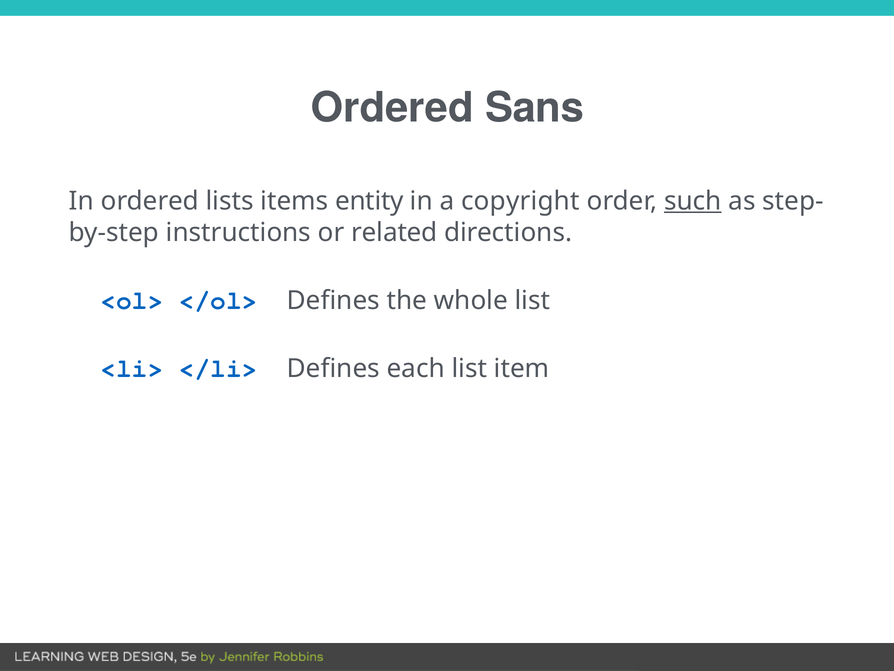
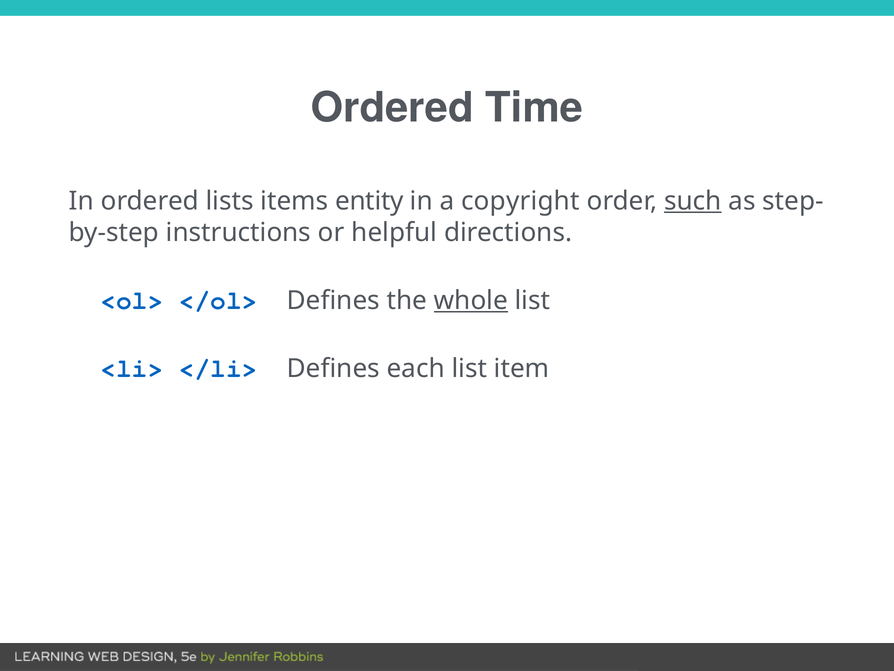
Sans: Sans -> Time (534, 108)
related: related -> helpful (394, 232)
whole underline: none -> present (471, 300)
